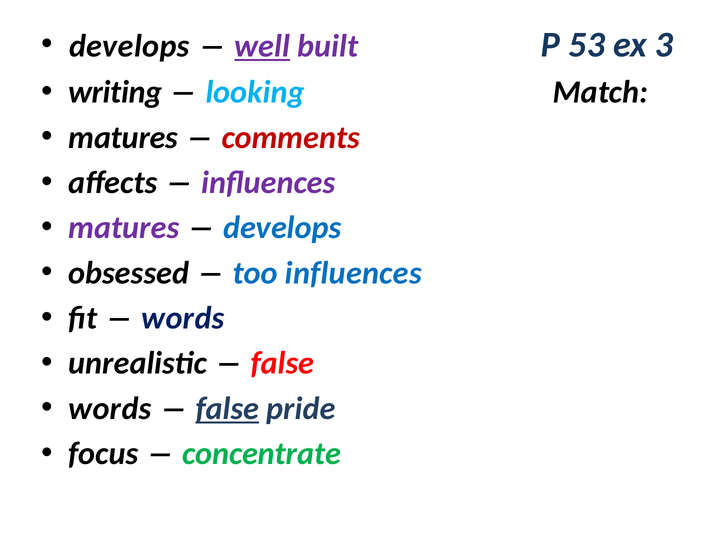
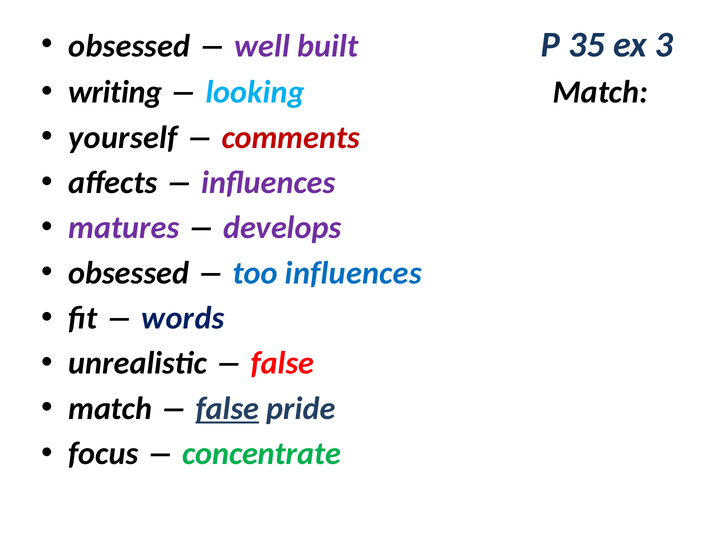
develops: develops -> obsessed (129, 46)
well underline: present -> none (262, 46)
53: 53 -> 35 (587, 45)
matures: matures -> yourself (123, 137)
develops colour: blue -> purple (282, 228)
words: words -> match (110, 408)
